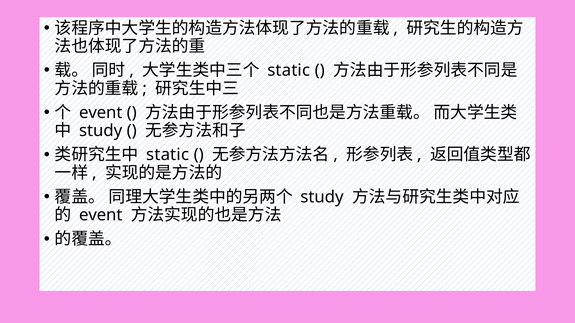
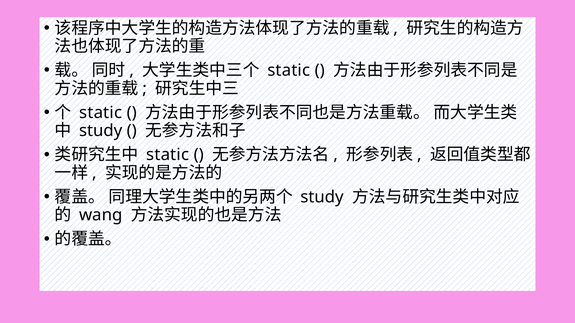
event: event -> static (101, 113)
event: event -> wang (101, 215)
